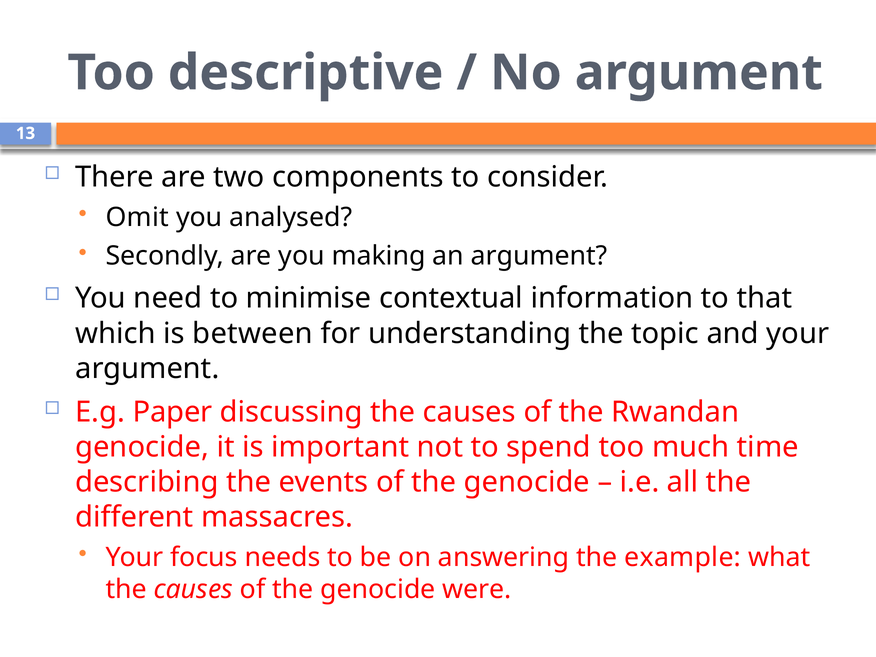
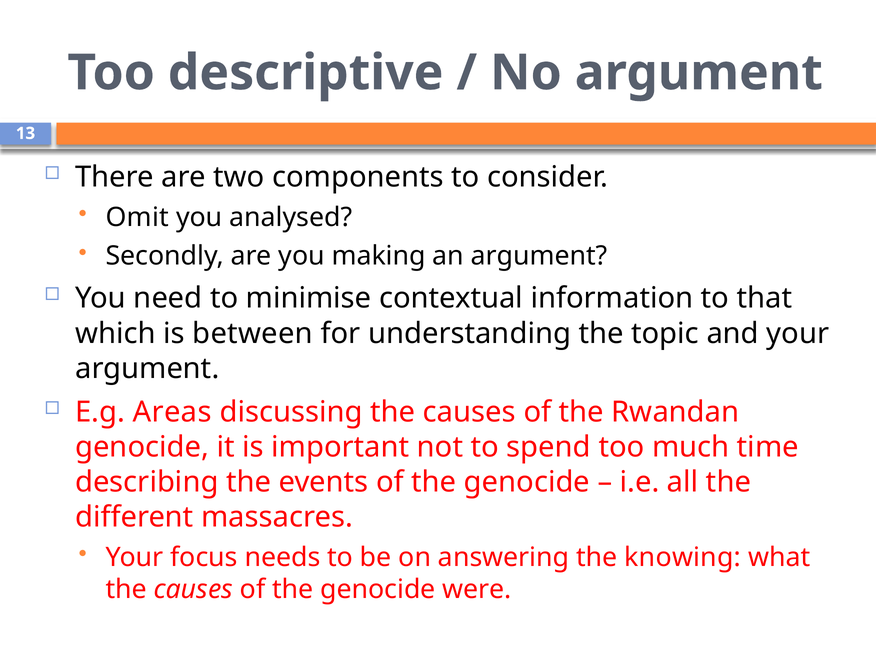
Paper: Paper -> Areas (172, 412)
example: example -> knowing (683, 557)
